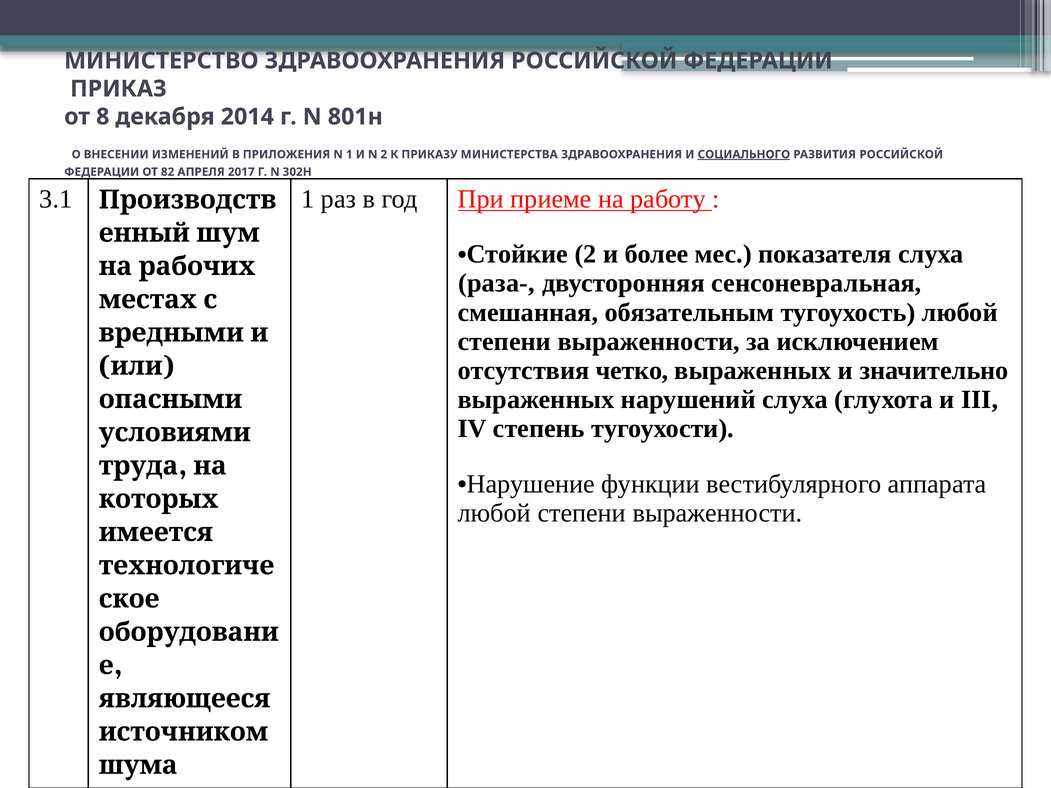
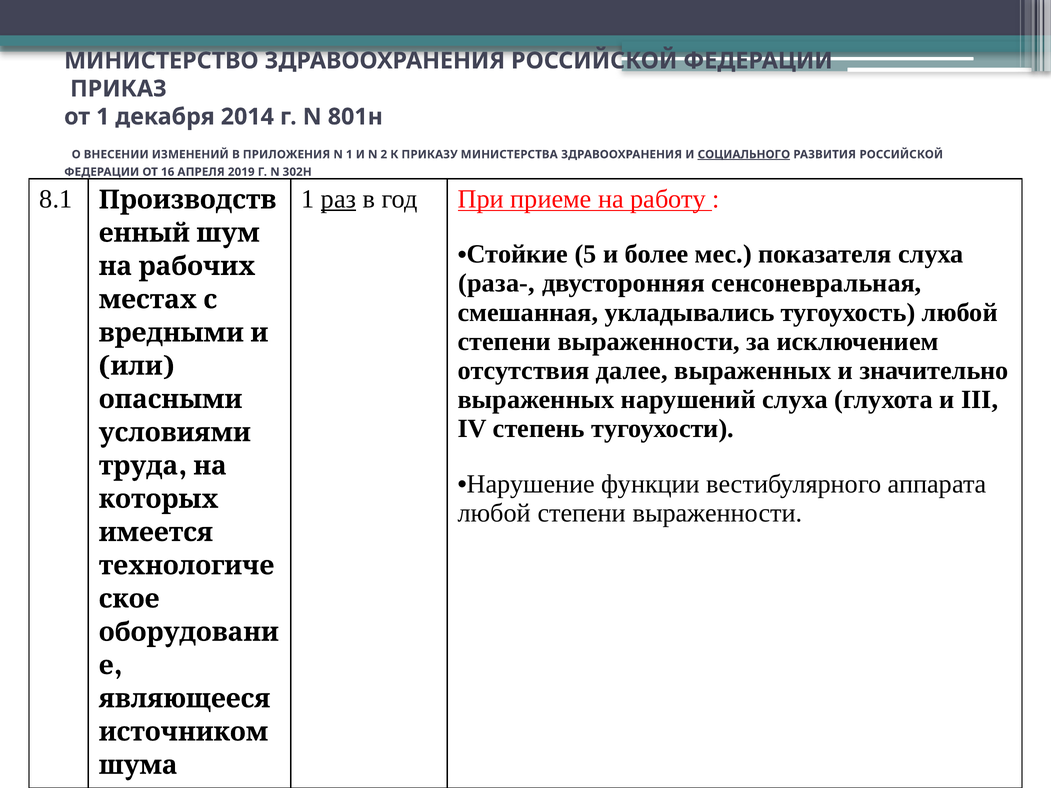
от 8: 8 -> 1 (103, 117)
82: 82 -> 16 (168, 172)
2017: 2017 -> 2019 (241, 172)
3.1: 3.1 -> 8.1 (56, 199)
раз underline: none -> present (339, 199)
Стойкие 2: 2 -> 5 (586, 254)
обязательным: обязательным -> укладывались (690, 313)
четко: четко -> далее (632, 371)
